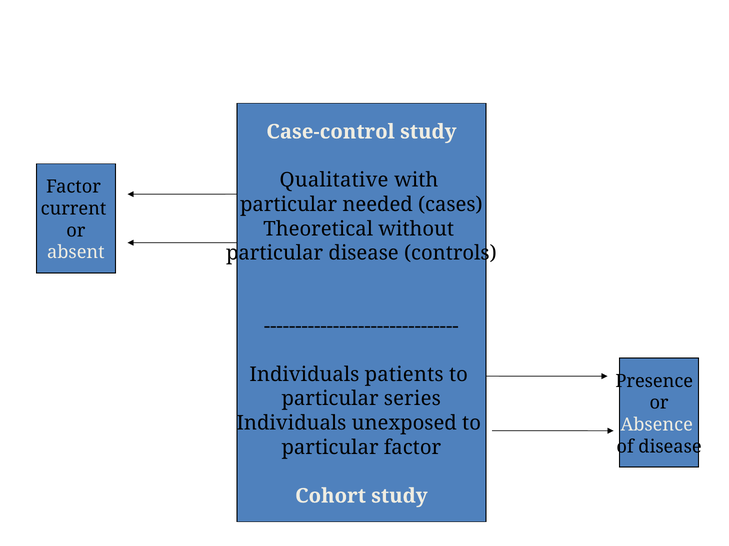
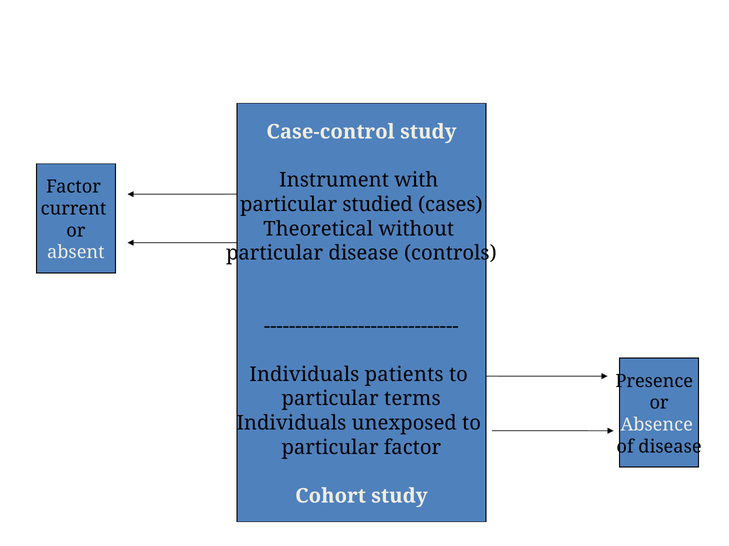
Qualitative: Qualitative -> Instrument (334, 181)
needed: needed -> studied (378, 205)
series: series -> terms (412, 399)
